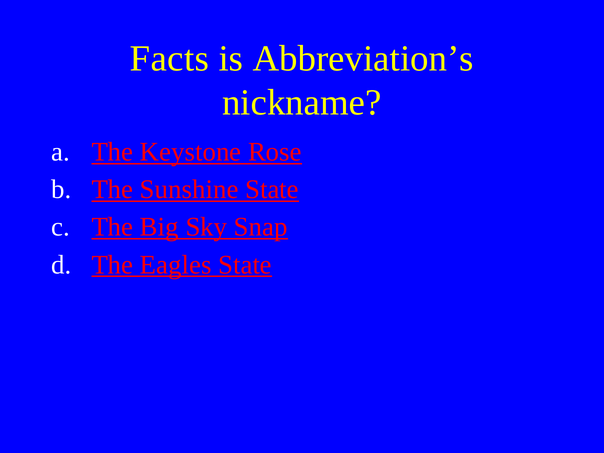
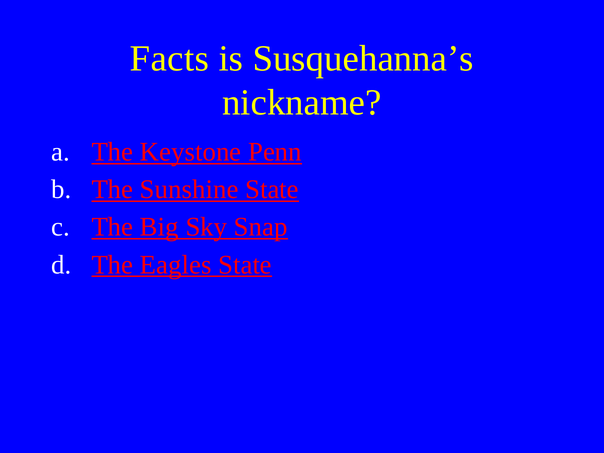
Abbreviation’s: Abbreviation’s -> Susquehanna’s (363, 58)
Rose: Rose -> Penn (275, 152)
